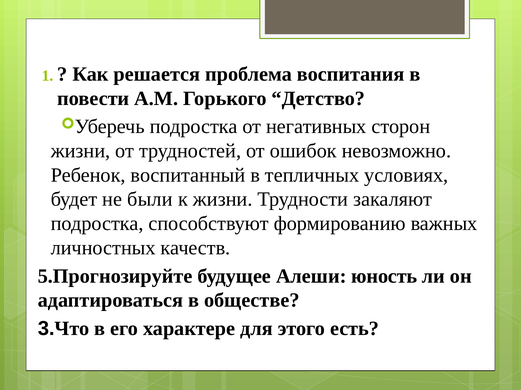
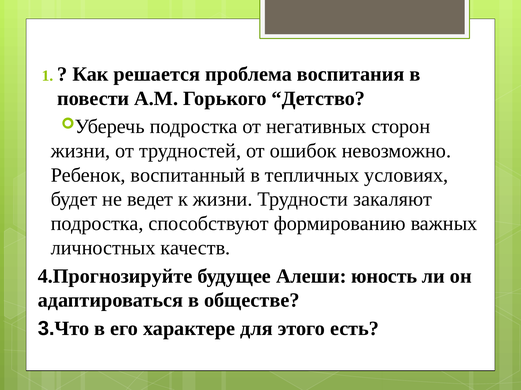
были: были -> ведет (150, 200)
5.Прогнозируйте: 5.Прогнозируйте -> 4.Прогнозируйте (115, 277)
